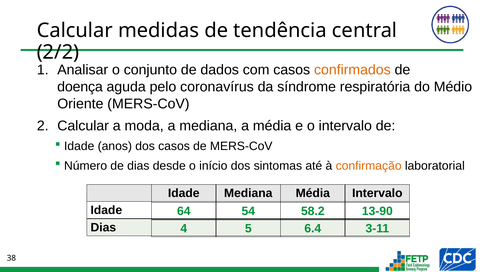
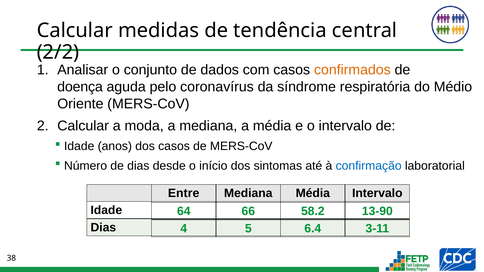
confirmação colour: orange -> blue (369, 166)
Idade: Idade -> Entre (184, 193)
54: 54 -> 66 (248, 211)
